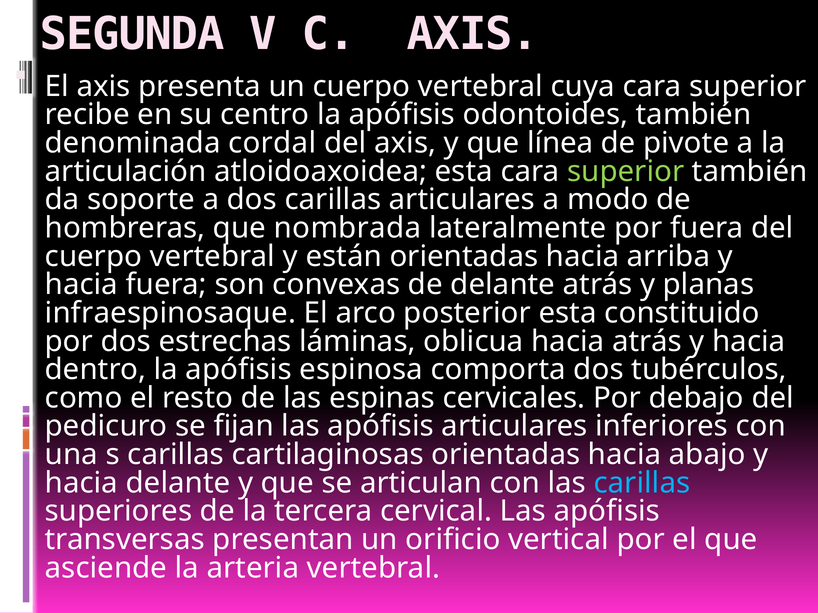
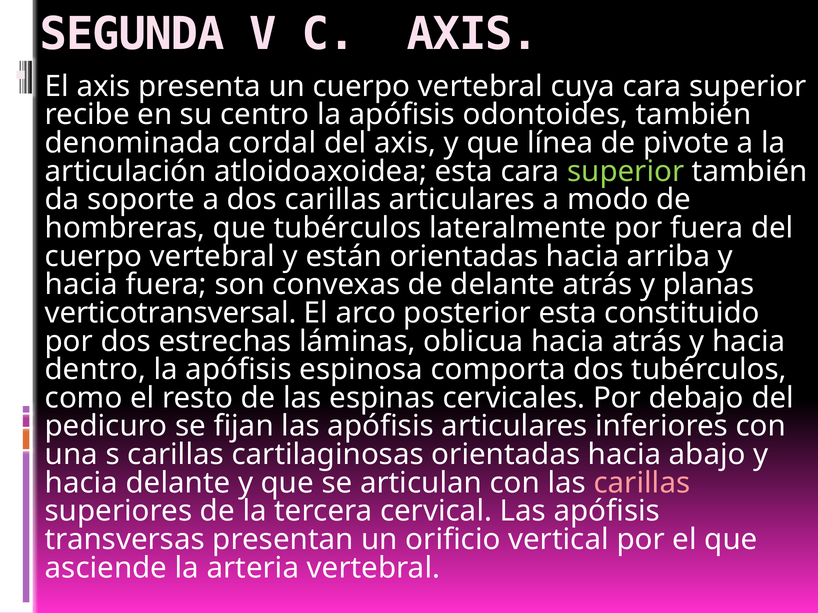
que nombrada: nombrada -> tubérculos (348, 228)
infraespinosaque: infraespinosaque -> verticotransversal (171, 313)
carillas colour: light blue -> pink (642, 483)
